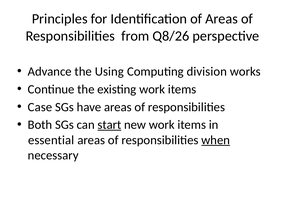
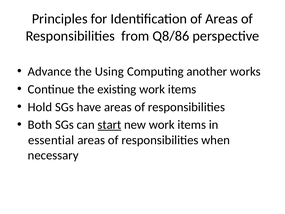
Q8/26: Q8/26 -> Q8/86 (171, 36)
division: division -> another (207, 71)
Case: Case -> Hold (40, 107)
when underline: present -> none (216, 140)
